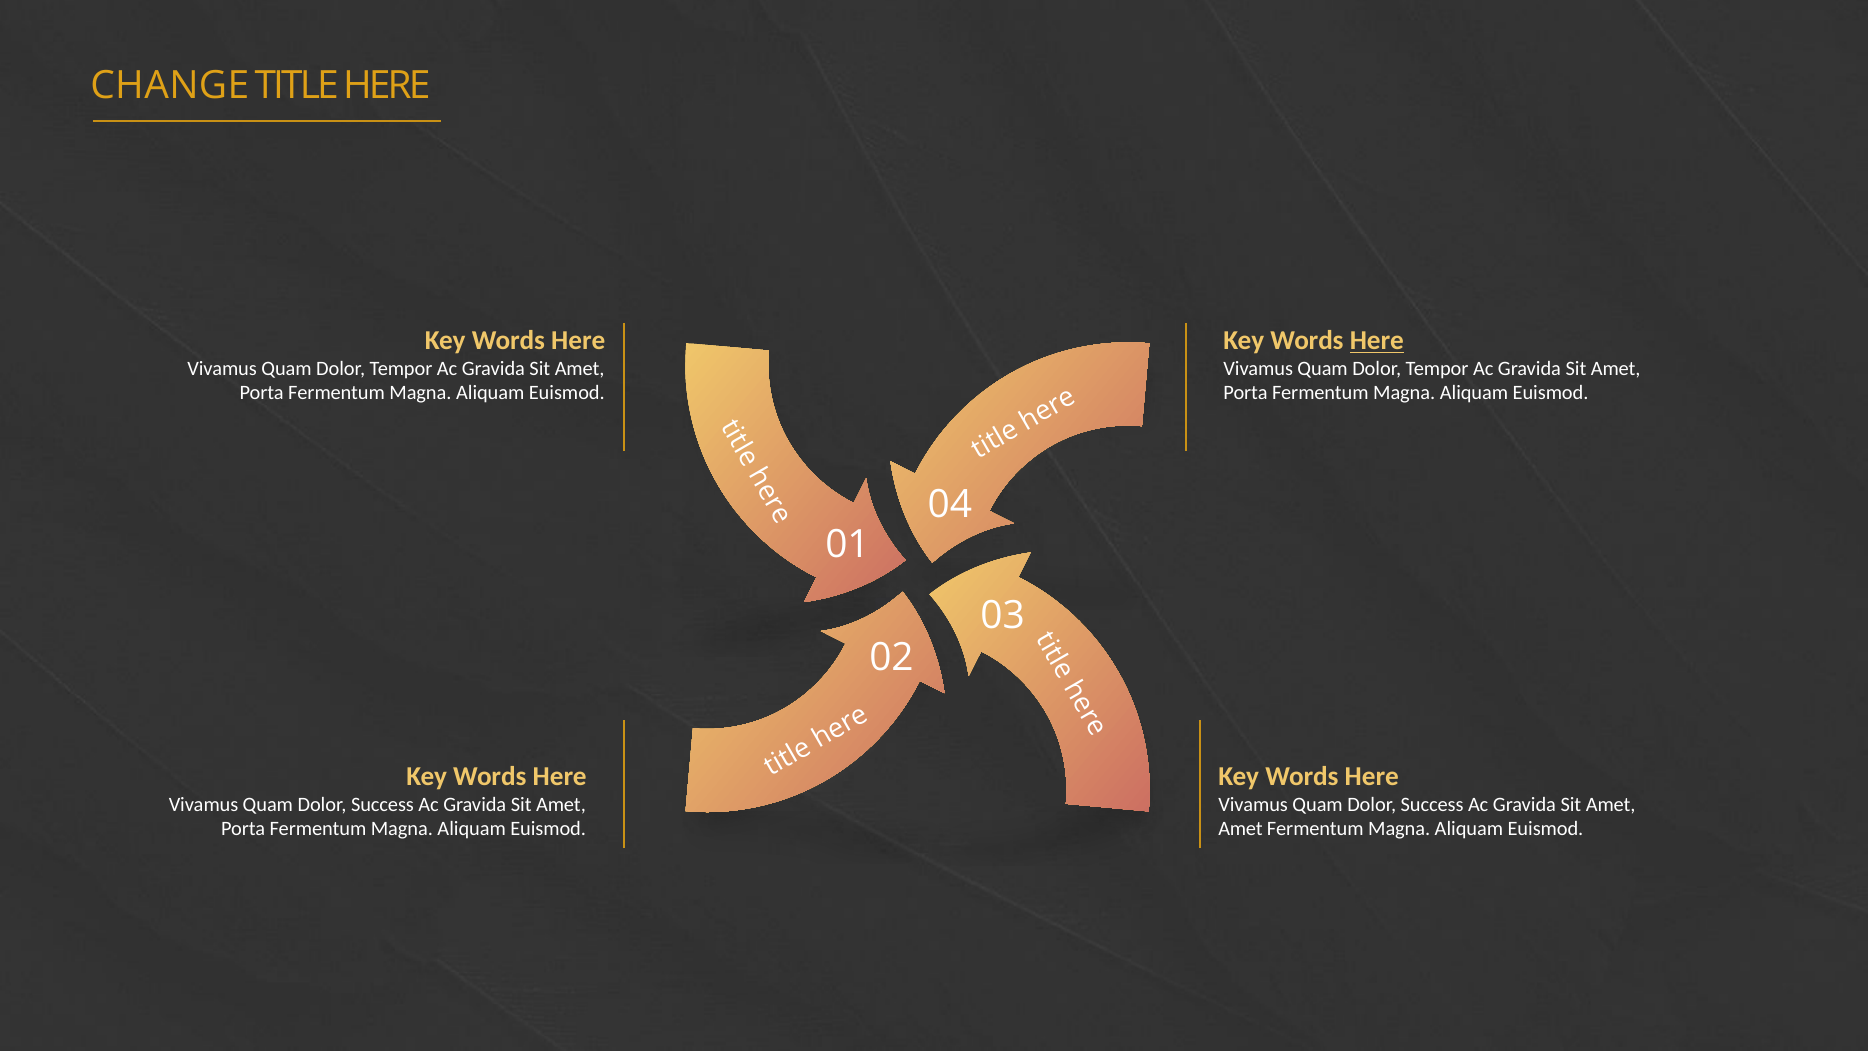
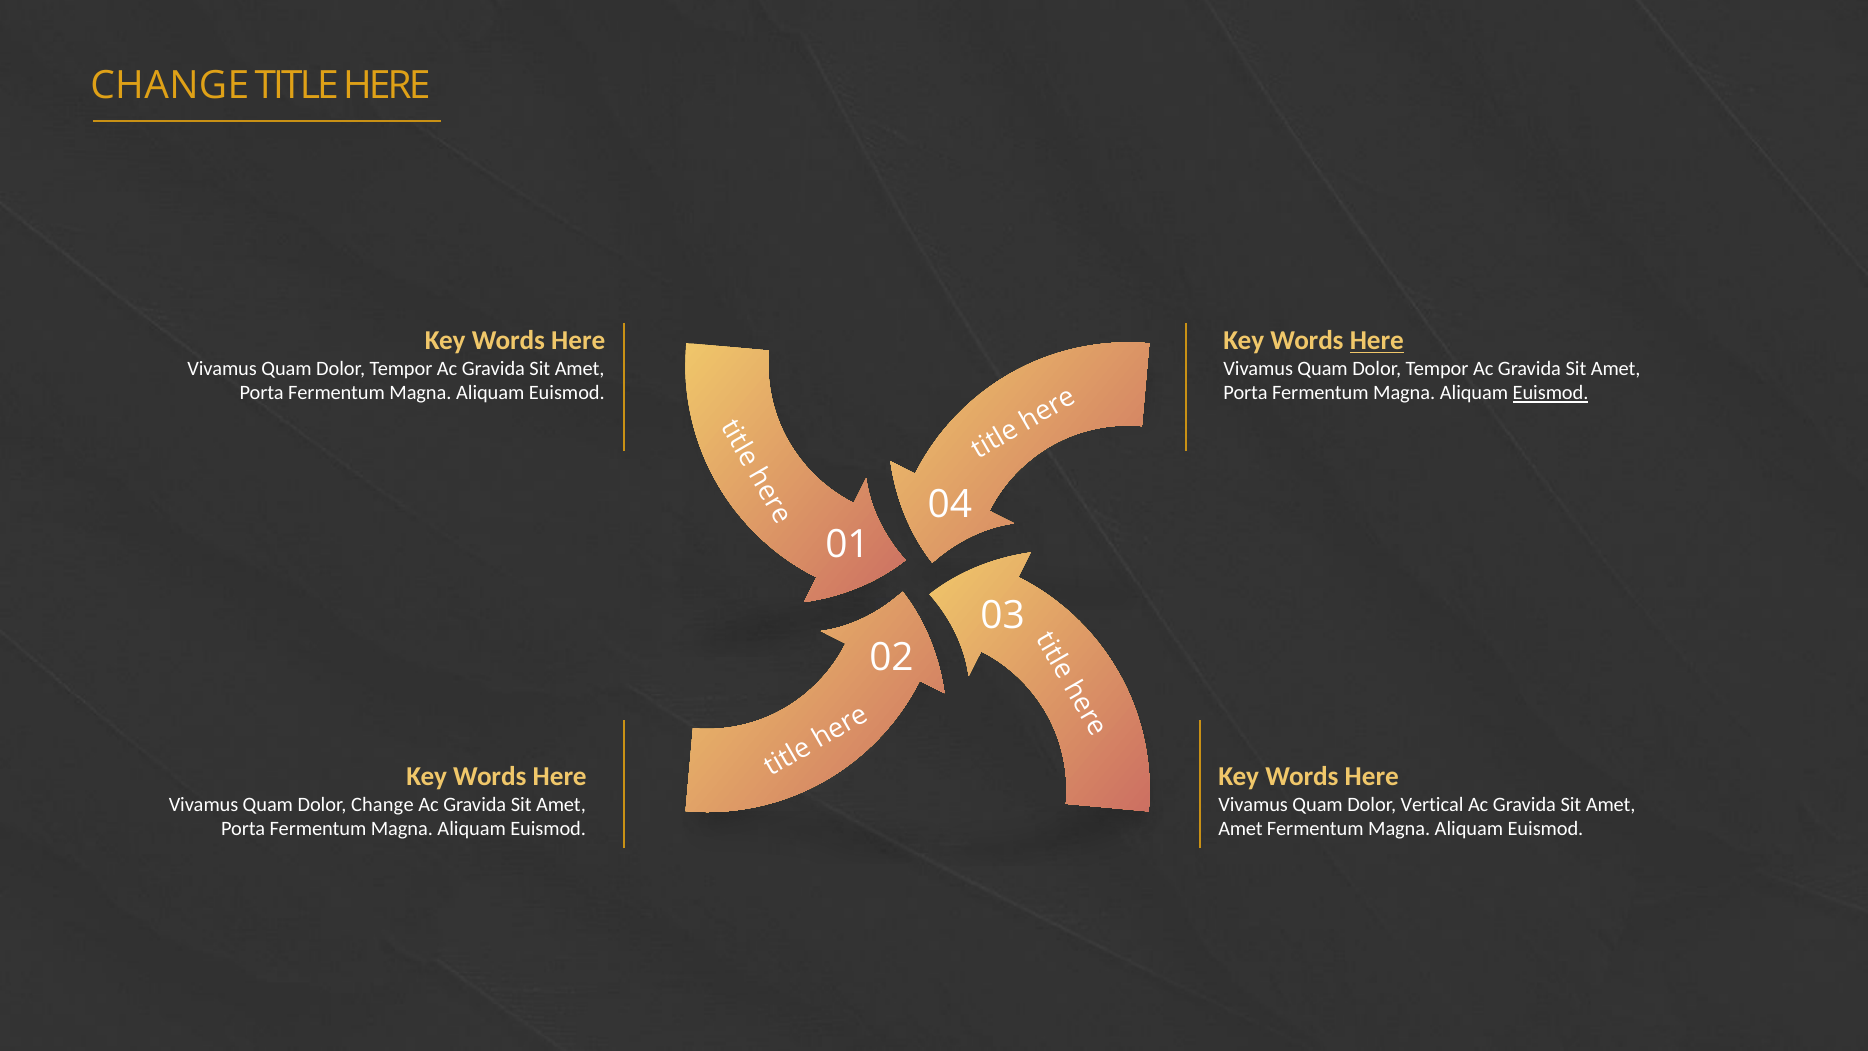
Euismod underline: none -> present (1551, 393)
Success: Success -> Change (382, 804)
Success: Success -> Vertical (1432, 804)
